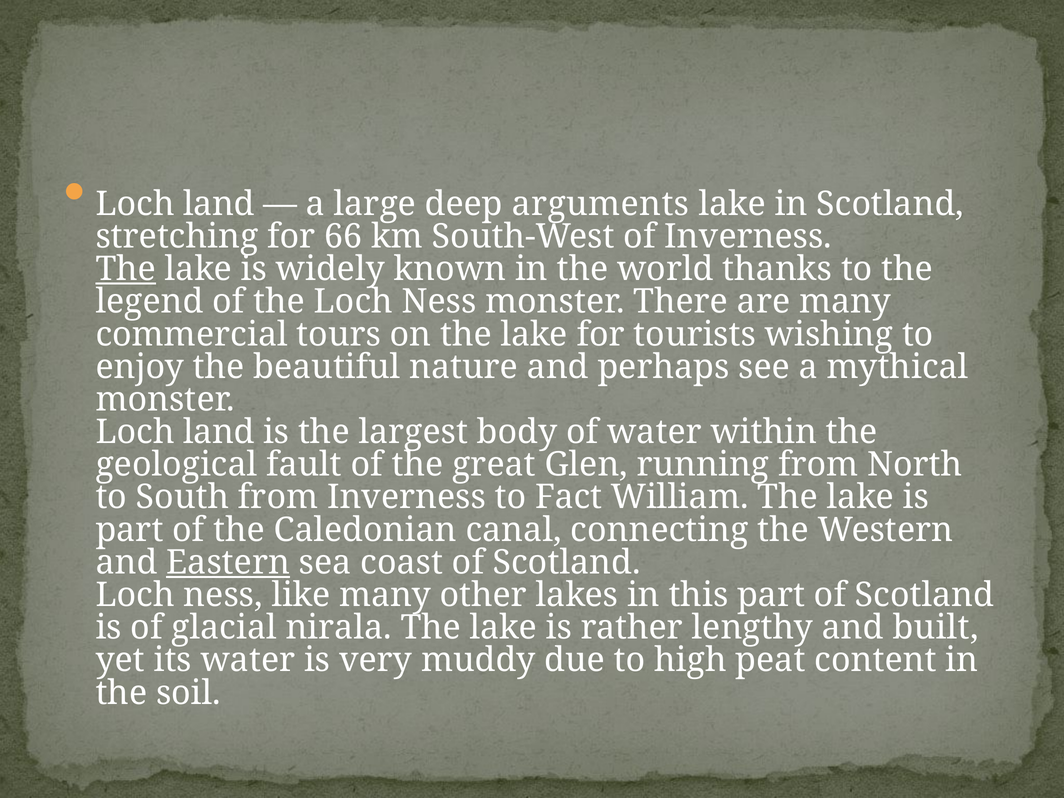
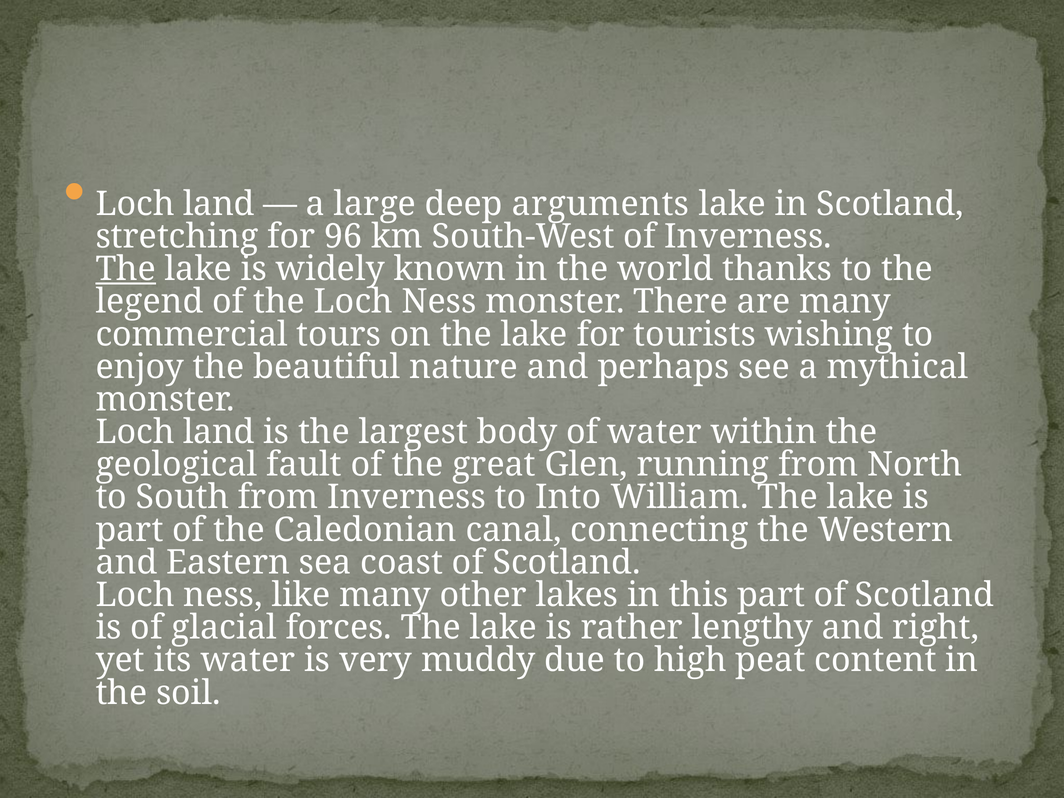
66: 66 -> 96 (343, 237)
Fact: Fact -> Into (568, 497)
Eastern underline: present -> none (228, 562)
nirala: nirala -> forces (339, 628)
built: built -> right (936, 628)
